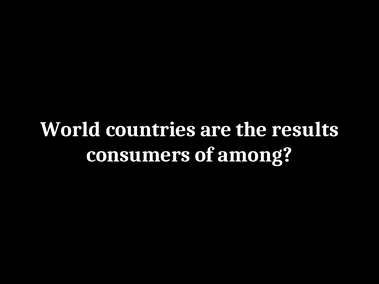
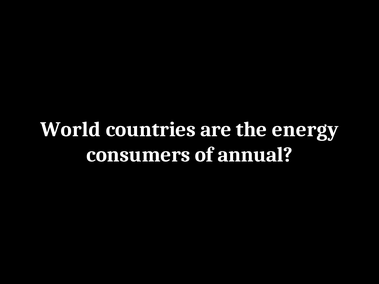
results: results -> energy (305, 130)
among: among -> annual (255, 155)
